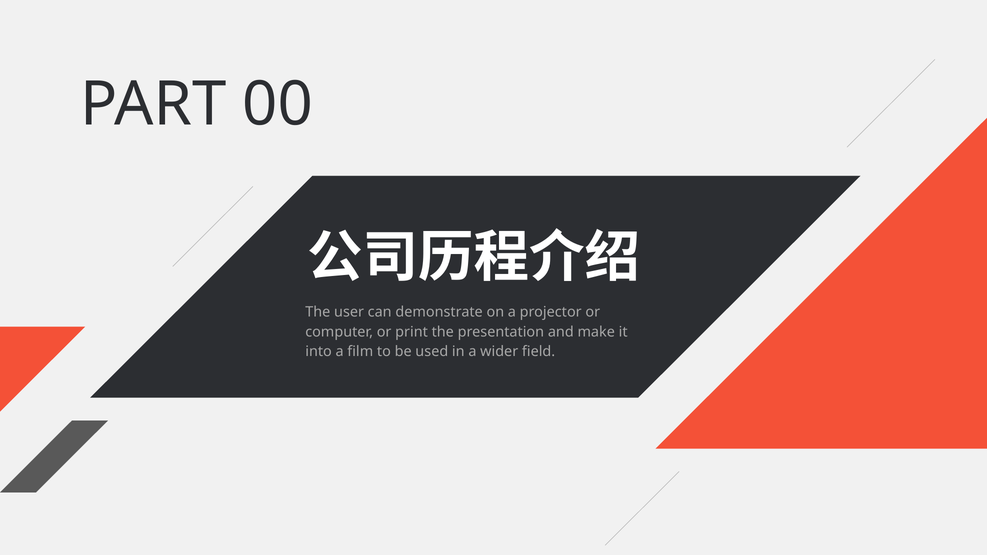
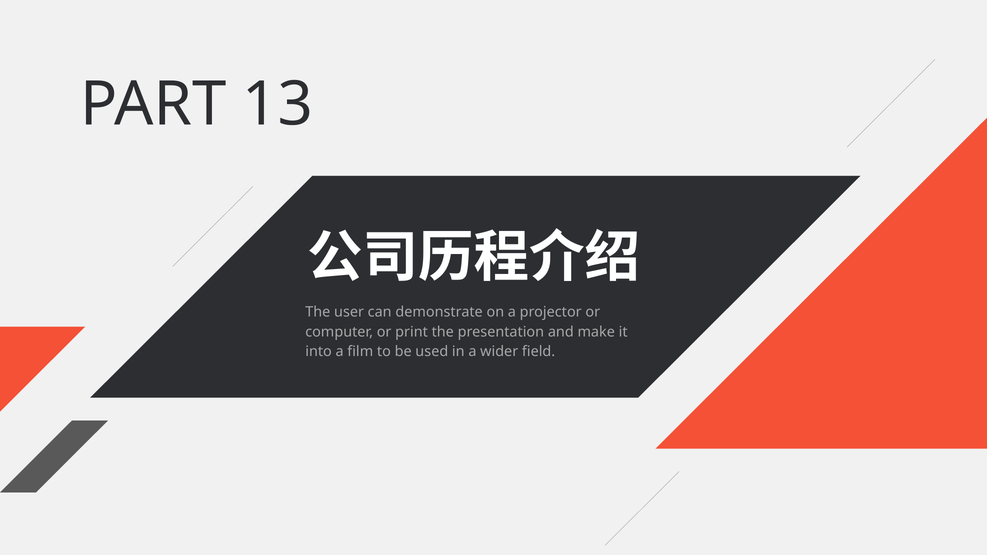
00: 00 -> 13 (278, 104)
